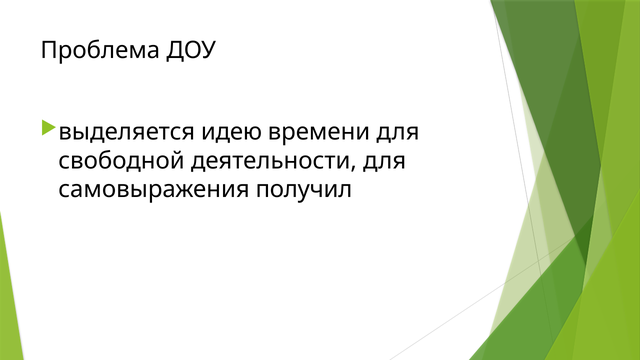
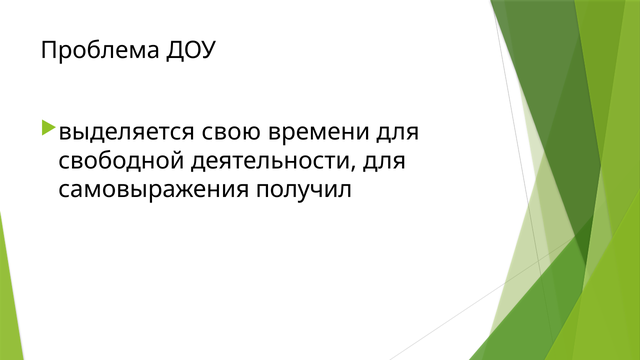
идею: идею -> свою (231, 132)
